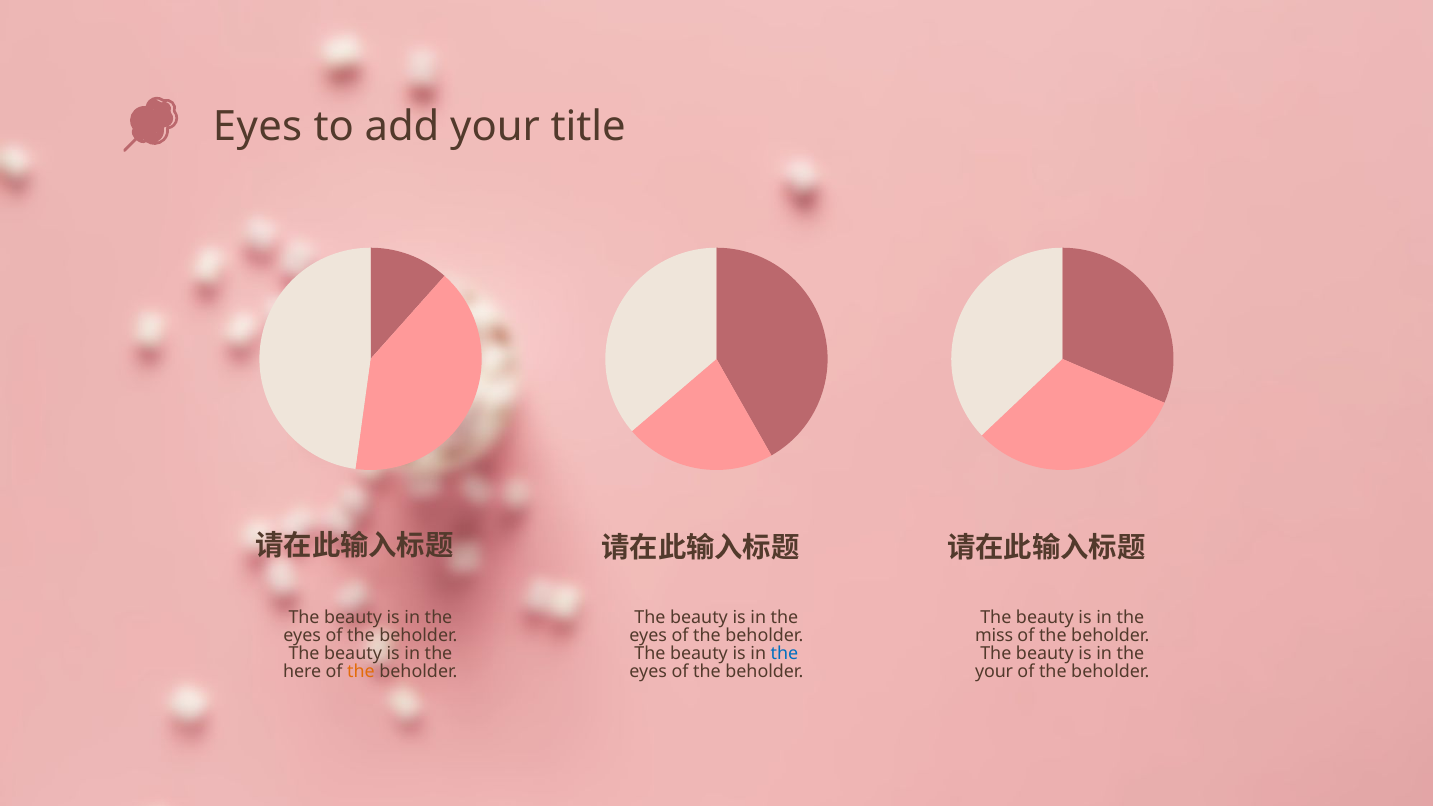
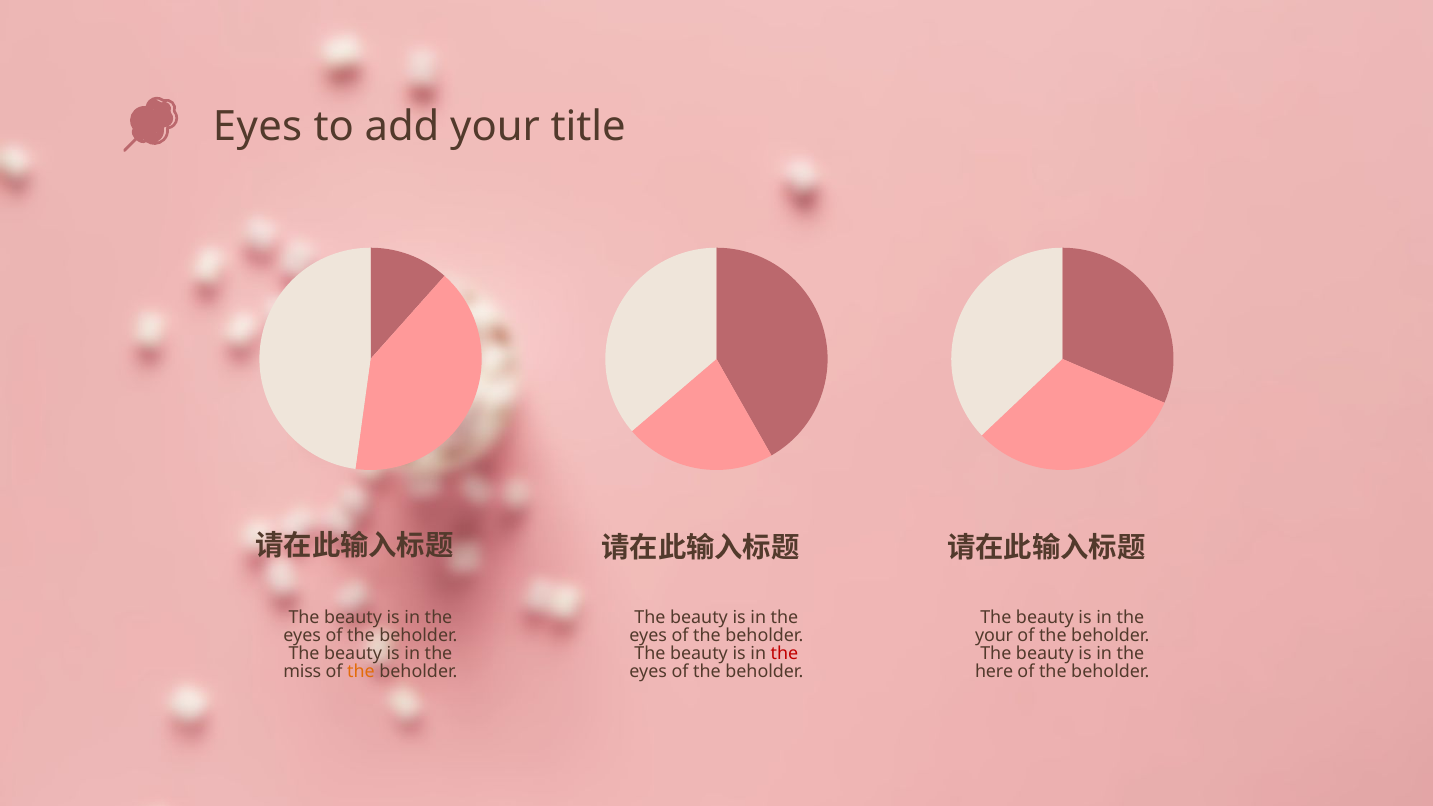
miss: miss -> your (994, 636)
the colour: blue -> red (784, 654)
here: here -> miss (302, 672)
your: your -> here (994, 672)
